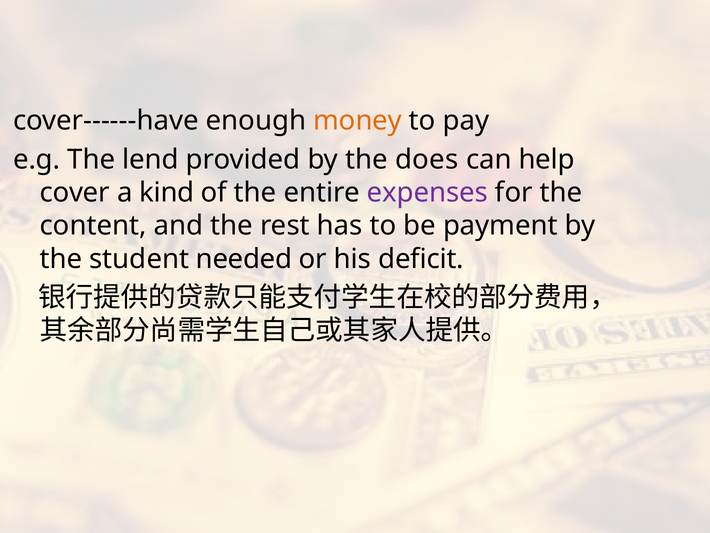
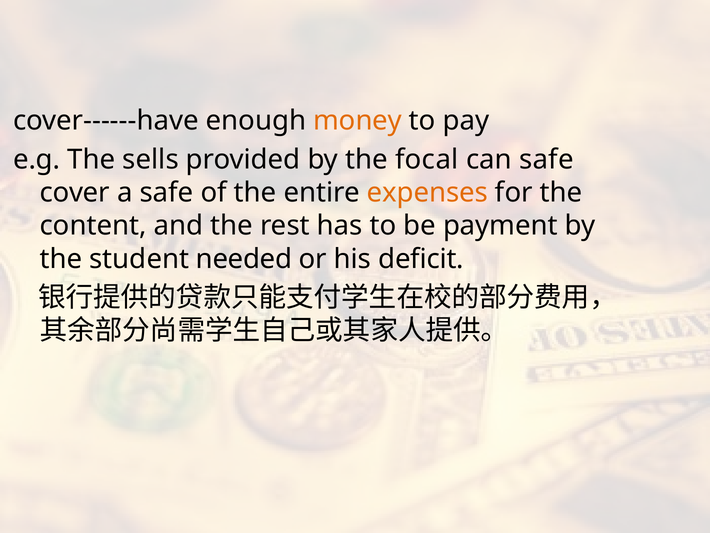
lend: lend -> sells (151, 159)
does: does -> focal (427, 159)
can help: help -> safe (546, 159)
a kind: kind -> safe (167, 192)
expenses colour: purple -> orange (427, 192)
